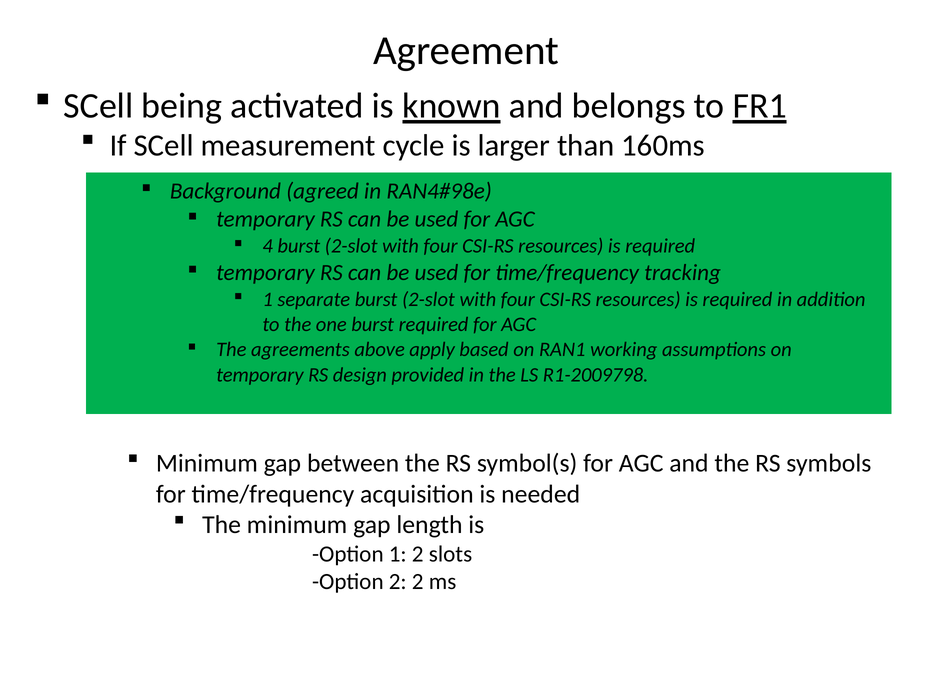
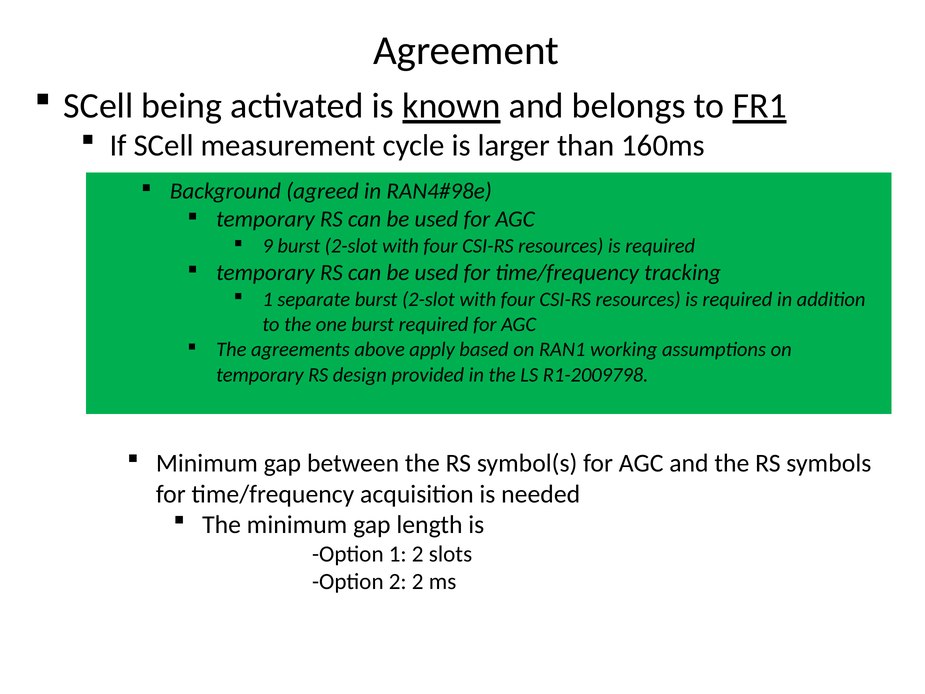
4: 4 -> 9 (268, 246)
